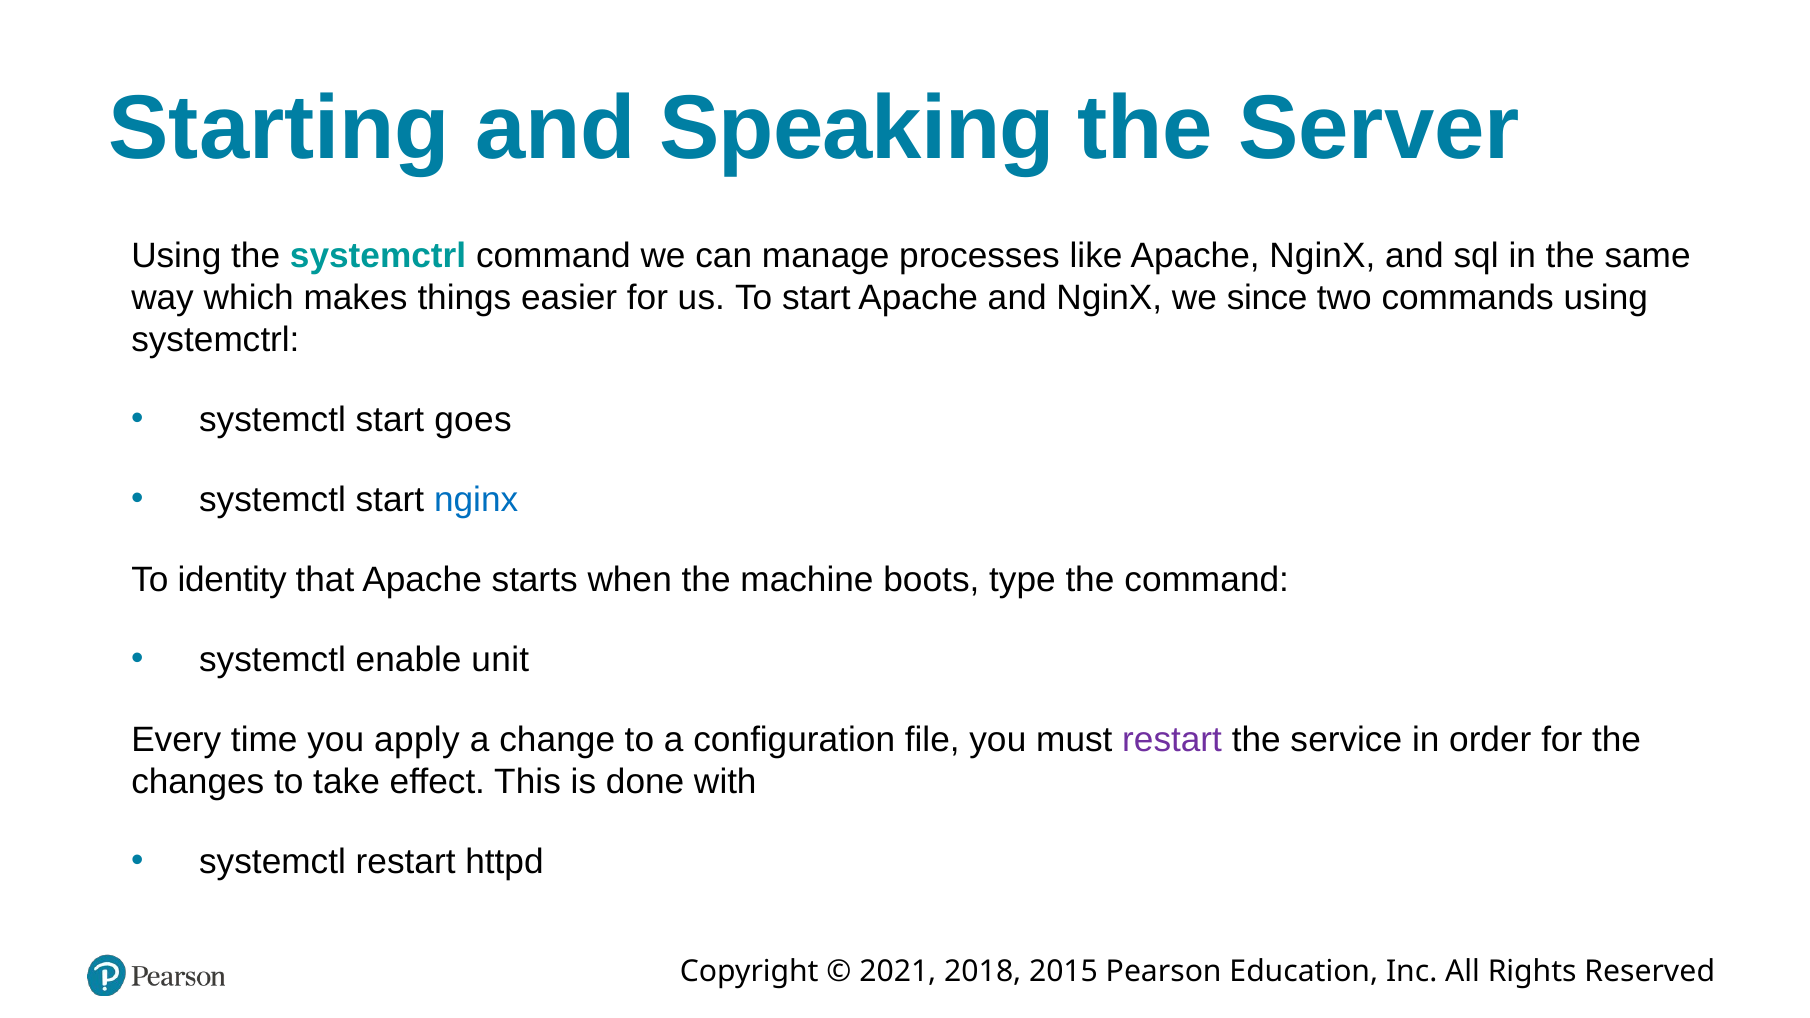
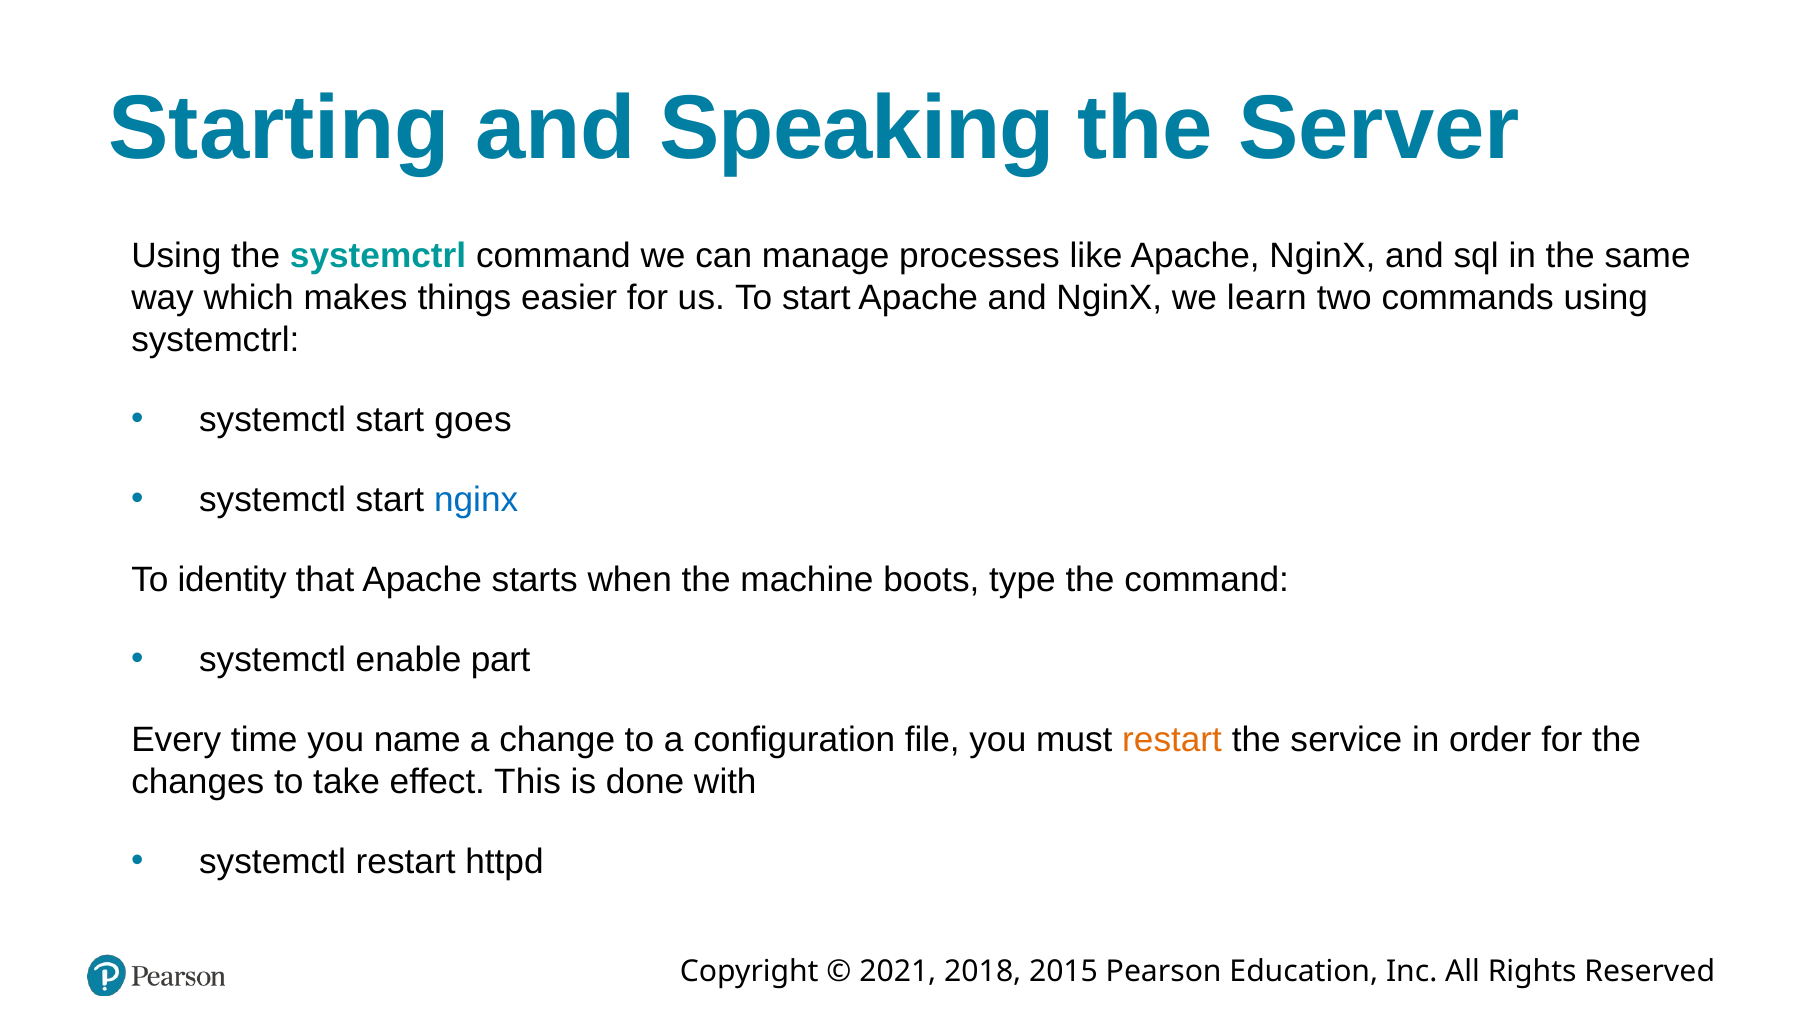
since: since -> learn (1267, 298)
unit: unit -> part (501, 660)
apply: apply -> name (417, 740)
restart colour: purple -> orange (1172, 740)
